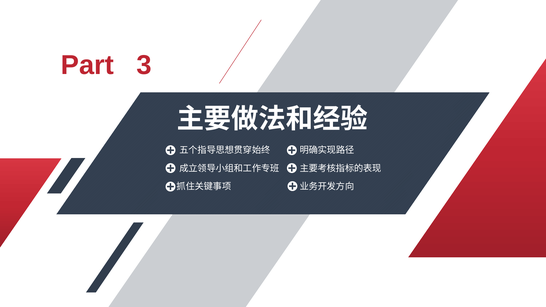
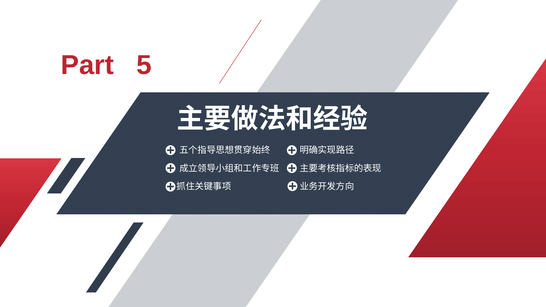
3: 3 -> 5 (144, 65)
